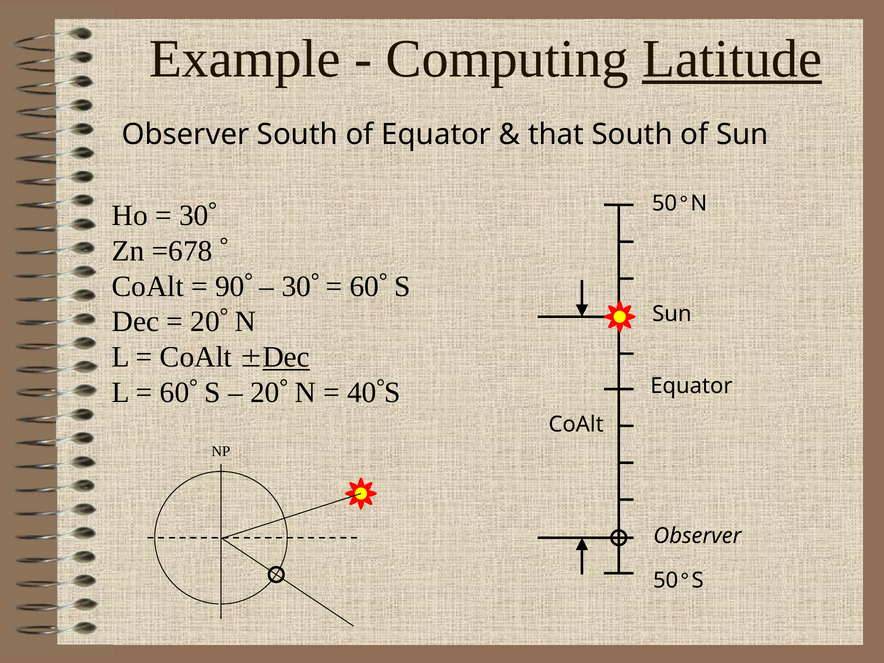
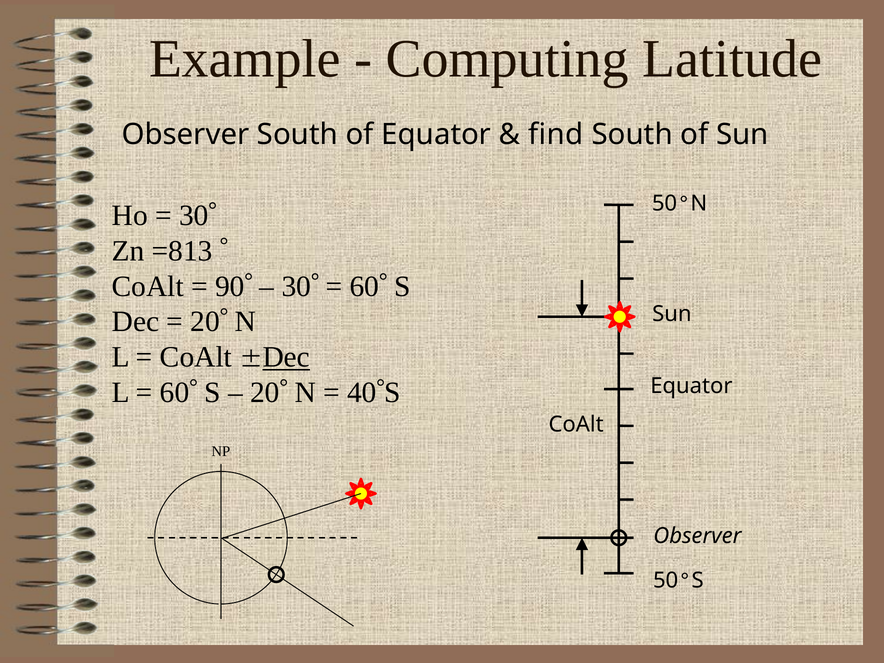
Latitude underline: present -> none (732, 59)
that: that -> find (556, 135)
=678: =678 -> =813 (182, 251)
